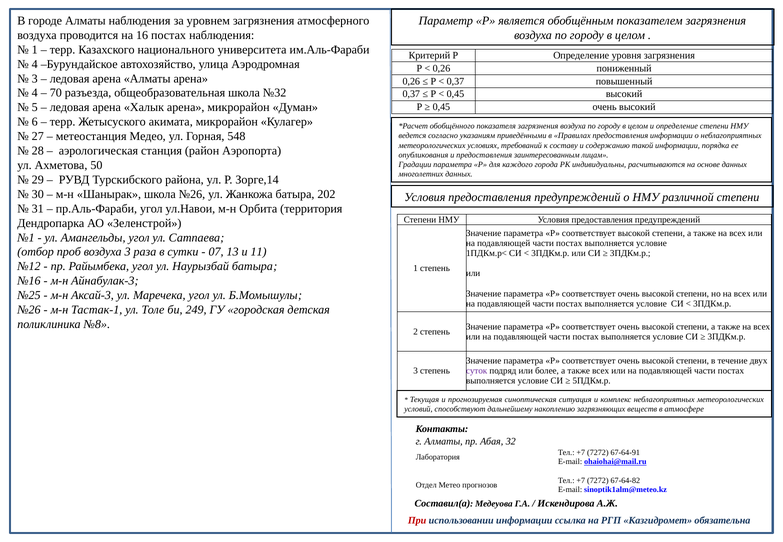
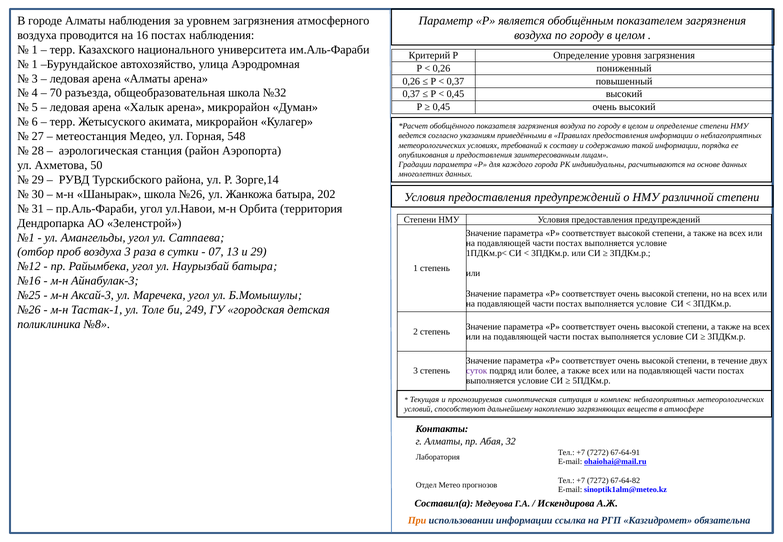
4: 4 -> 1 (35, 64)
и 11: 11 -> 29 (259, 252)
При colour: red -> orange (417, 520)
